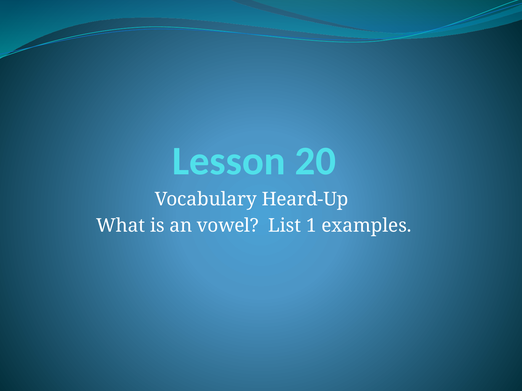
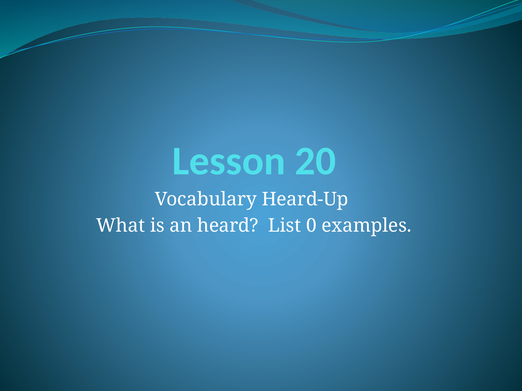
vowel: vowel -> heard (228, 226)
1: 1 -> 0 (311, 226)
